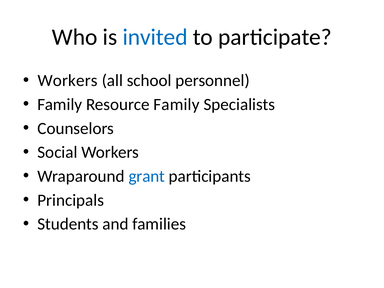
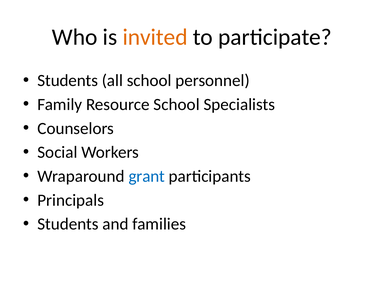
invited colour: blue -> orange (155, 37)
Workers: Workers -> Students (68, 81)
Resource Family: Family -> School (177, 104)
